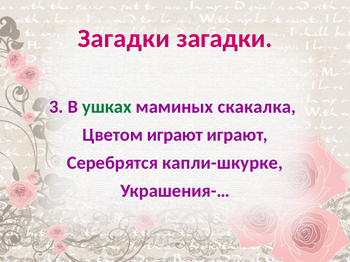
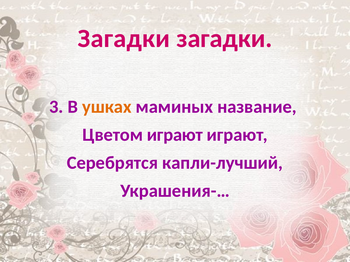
ушках colour: green -> orange (107, 107)
скакалка: скакалка -> название (257, 107)
капли-шкурке: капли-шкурке -> капли-лучший (223, 163)
